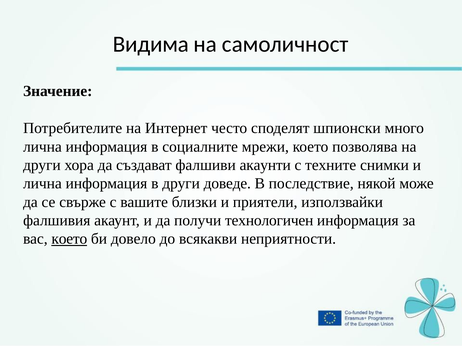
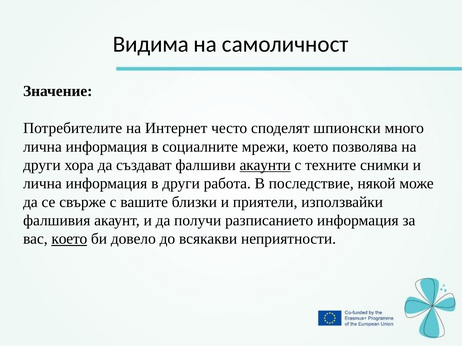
акаунти underline: none -> present (265, 165)
доведе: доведе -> работа (227, 184)
технологичен: технологичен -> разписанието (269, 221)
